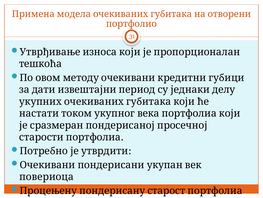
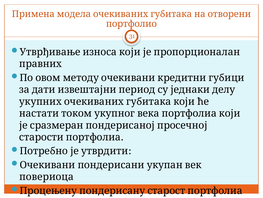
тешкоћа: тешкоћа -> правних (40, 64)
